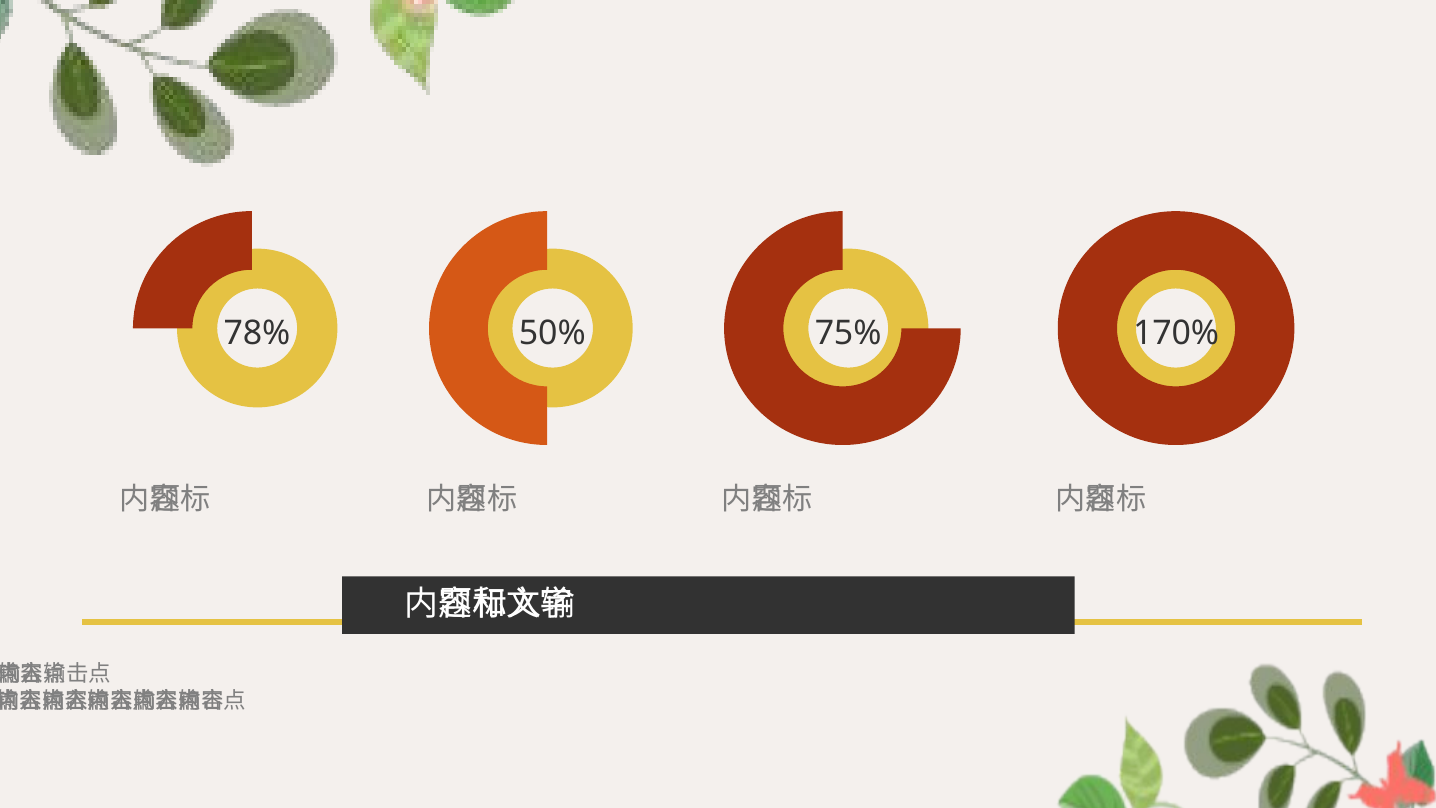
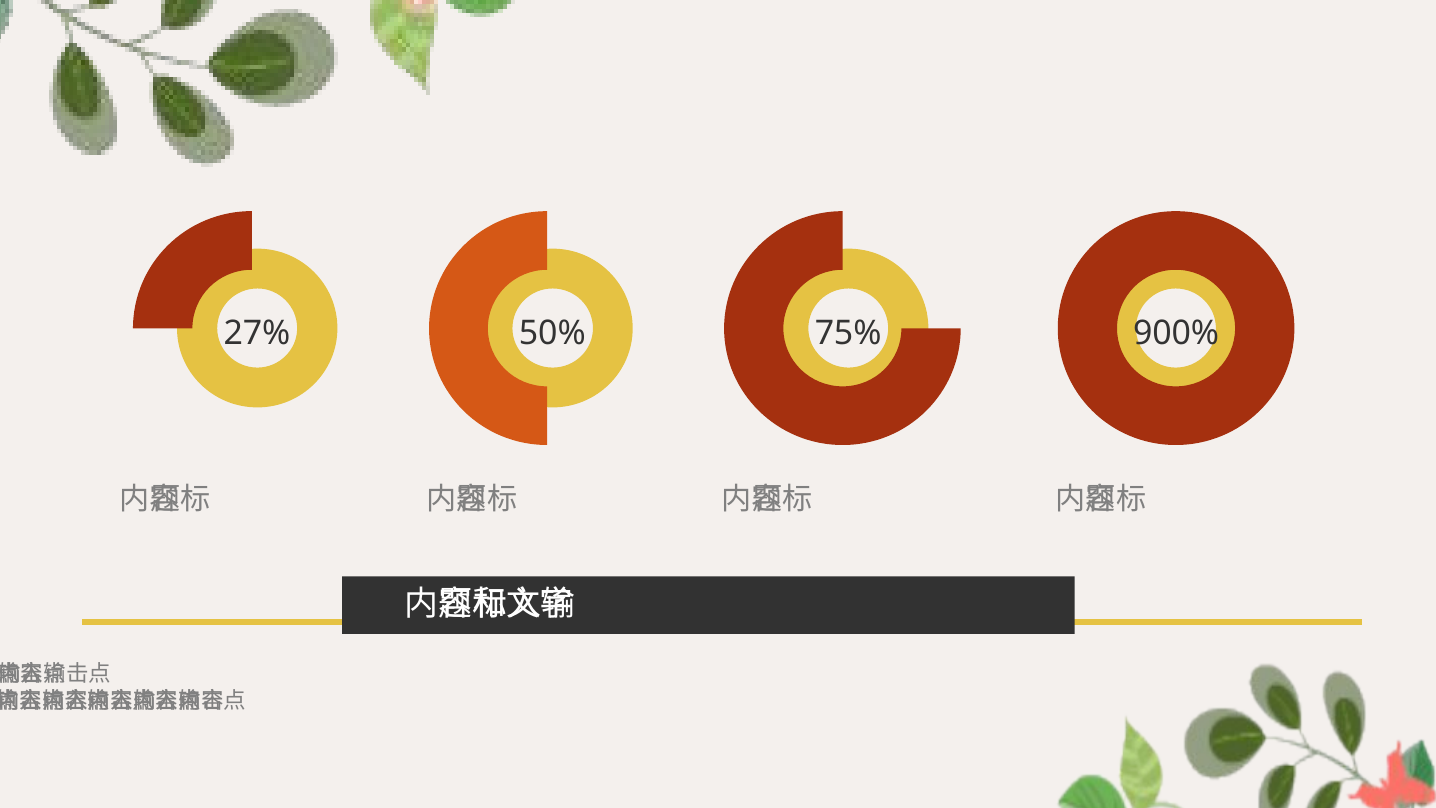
78%: 78% -> 27% (257, 333)
170%: 170% -> 900% (1176, 333)
